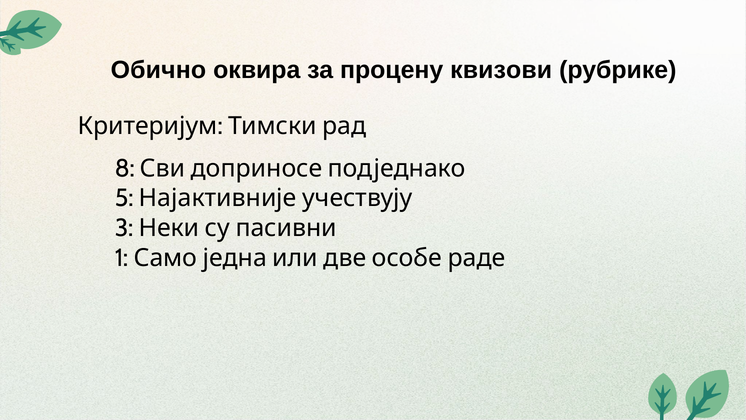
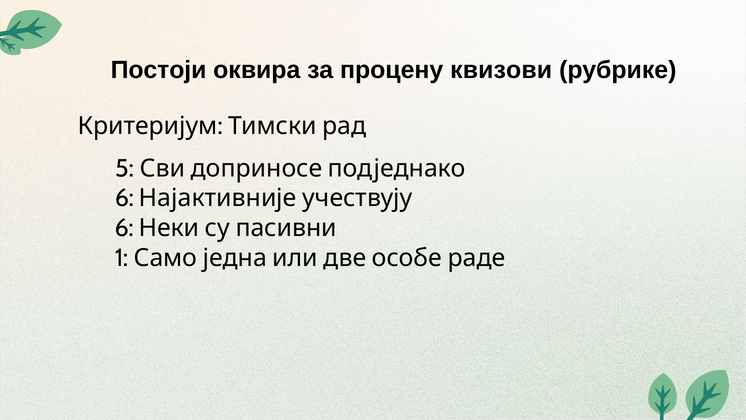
Обично: Обично -> Постоји (159, 70)
8: 8 -> 5 (124, 168)
5: 5 -> 6 (124, 198)
3: 3 -> 6 (124, 228)
